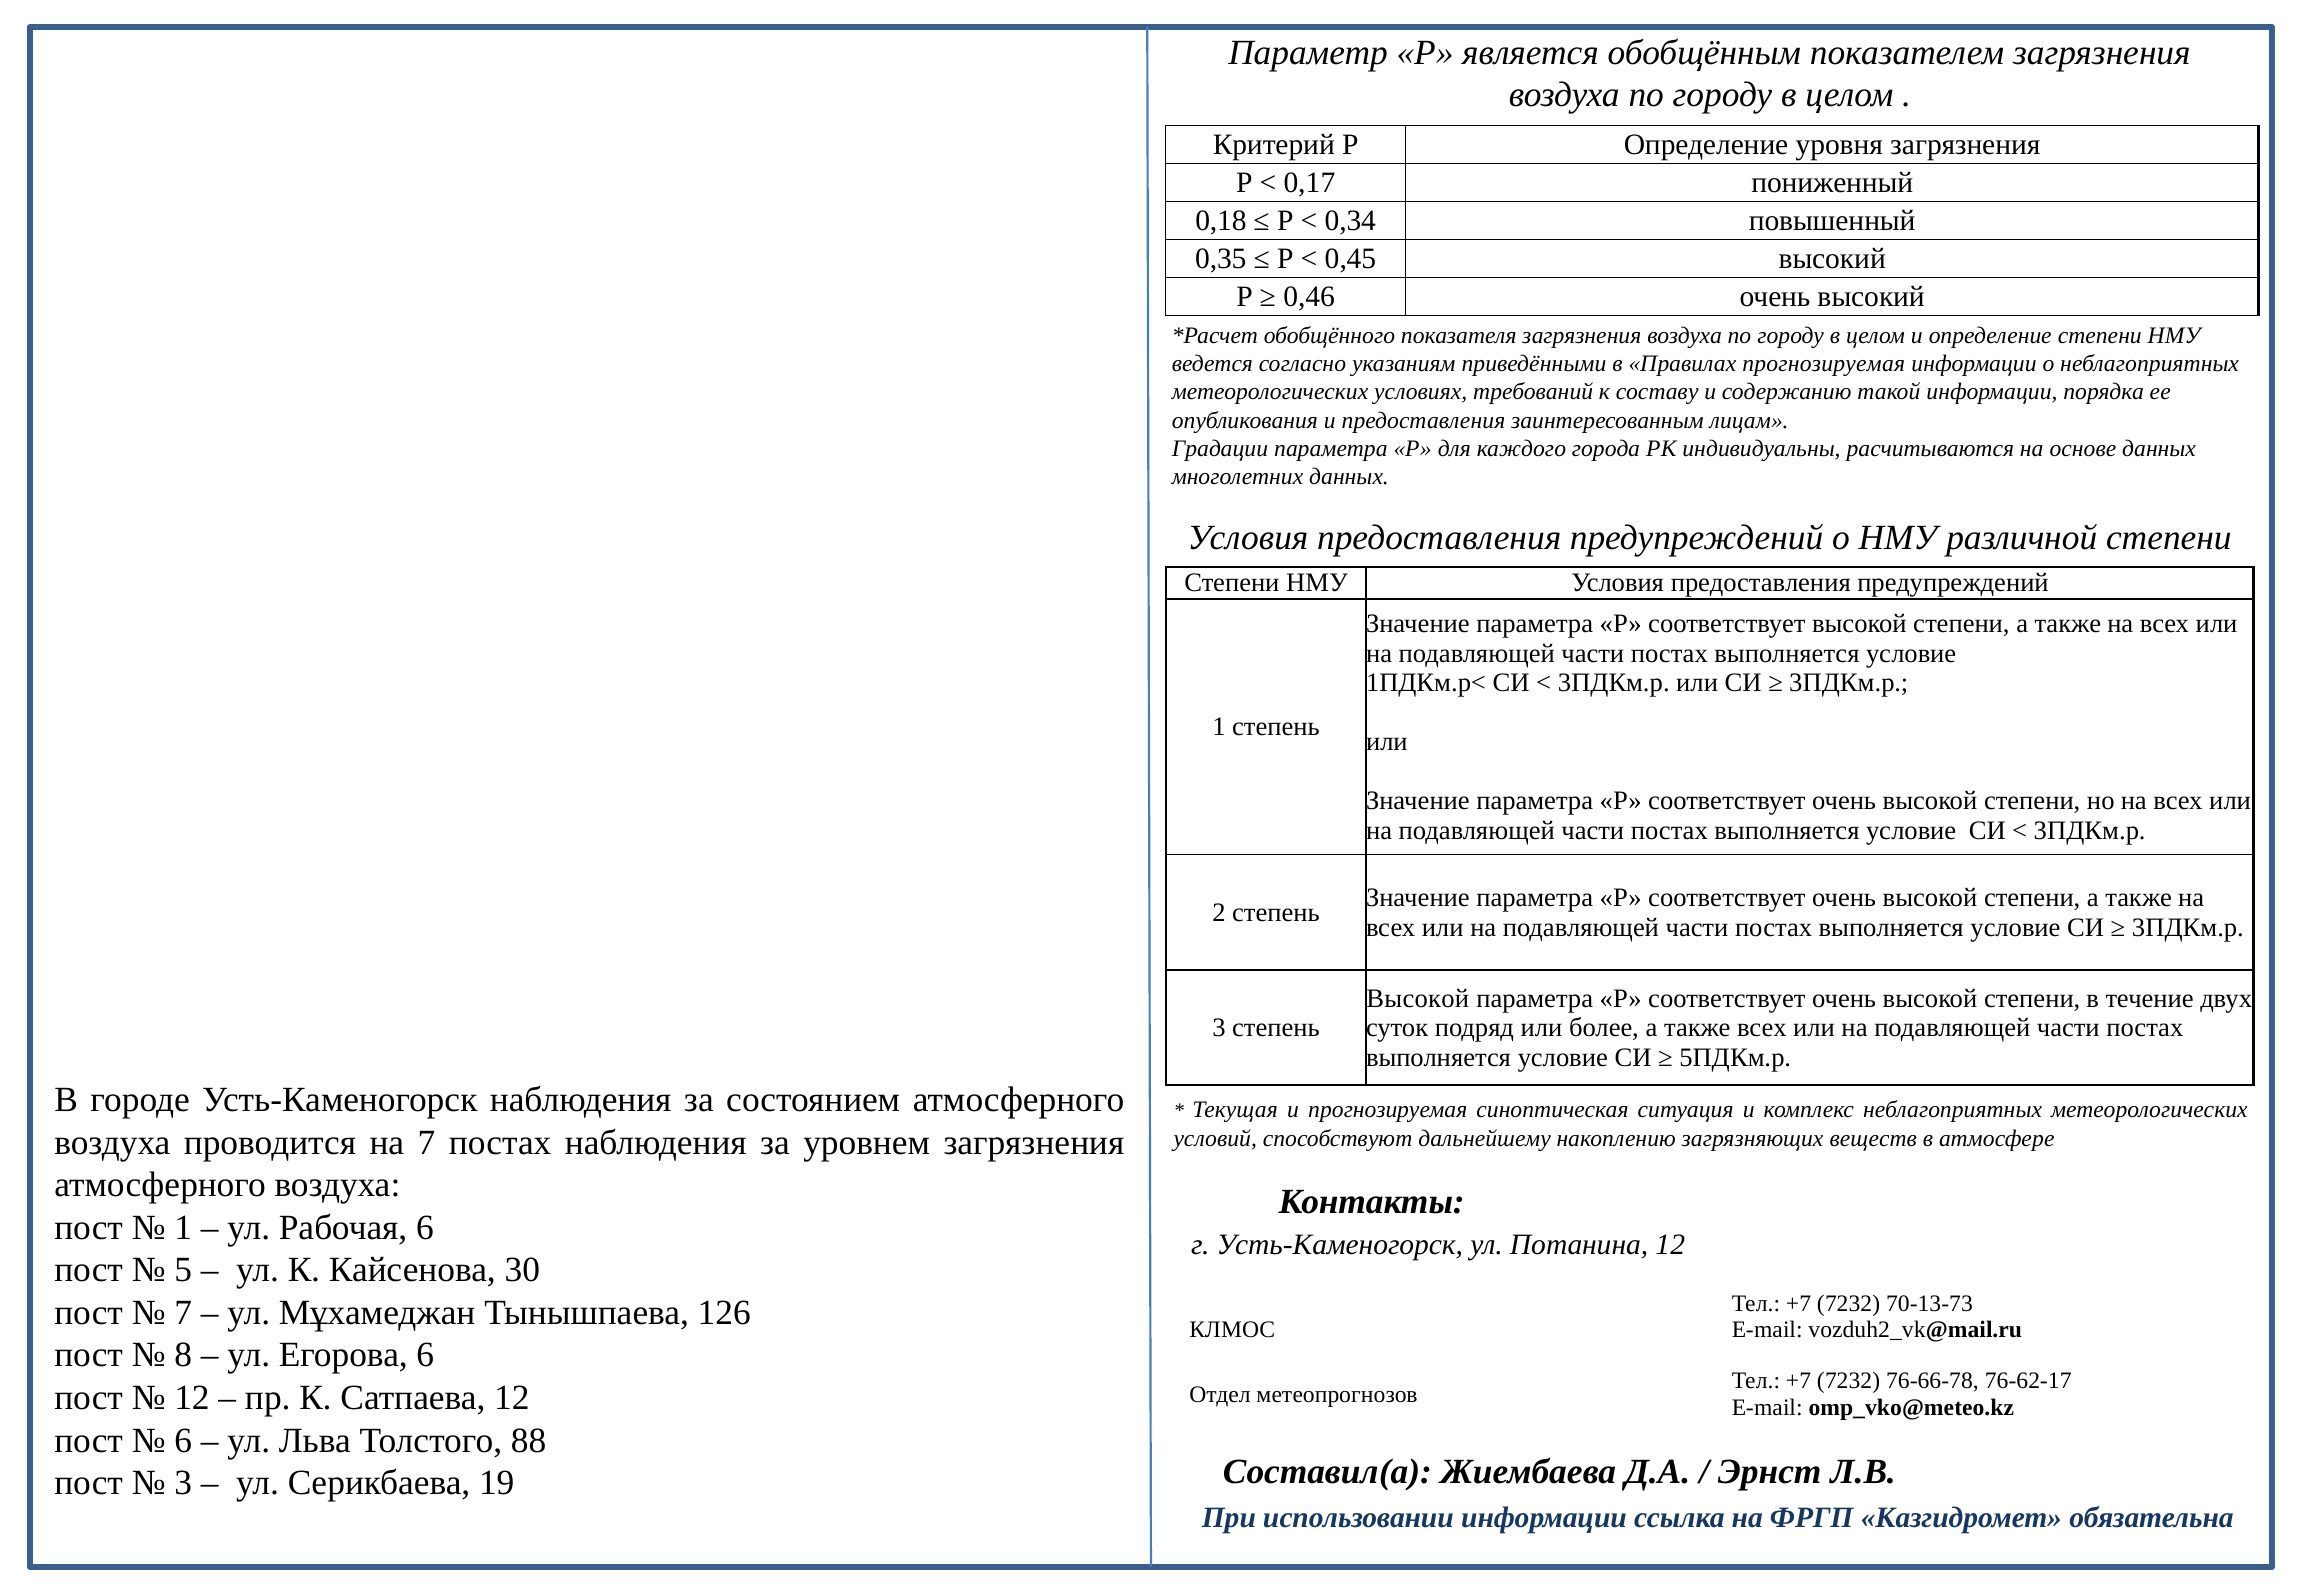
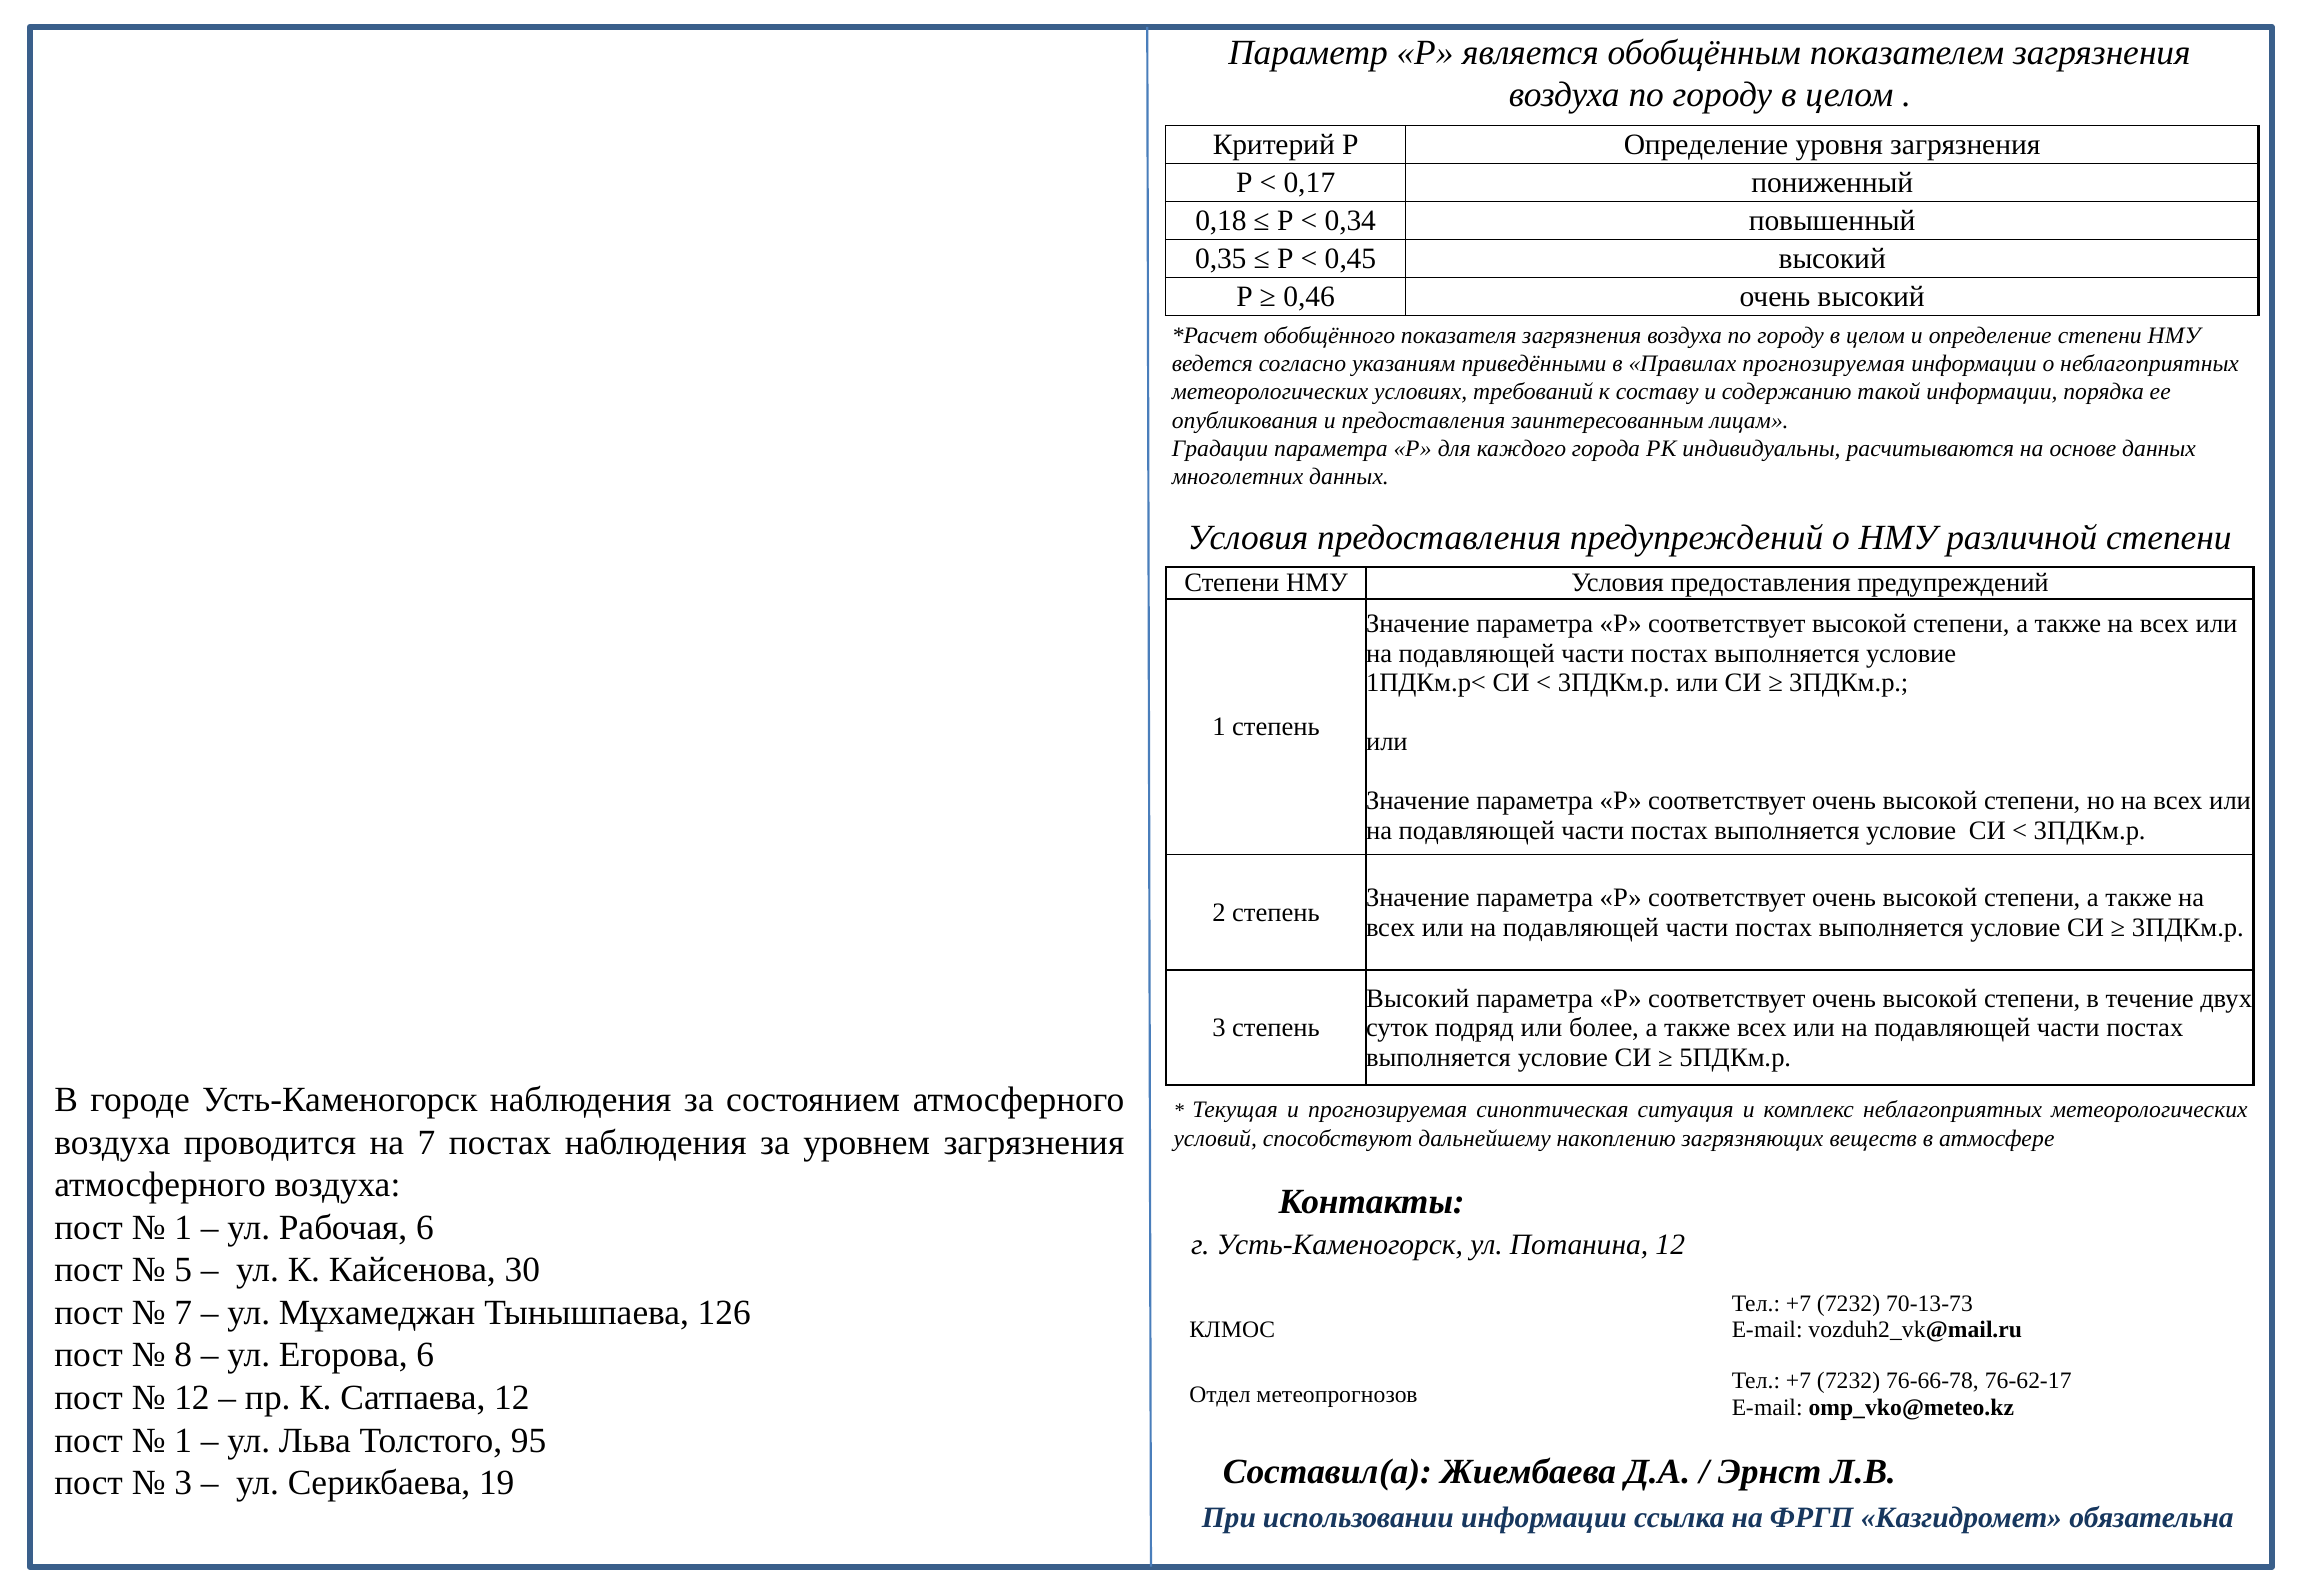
Высокой: Высокой -> Высокий (1418, 998)
6: 6 -> 1 (183, 1440)
88: 88 -> 95 (529, 1440)
